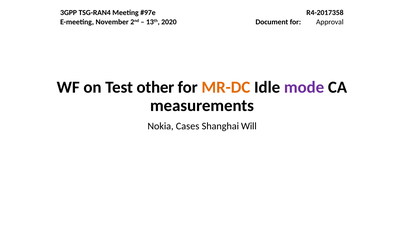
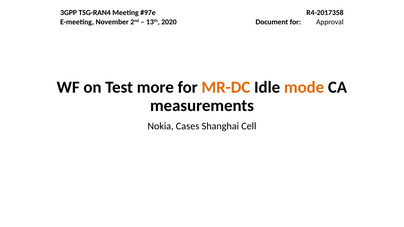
other: other -> more (155, 87)
mode colour: purple -> orange (304, 87)
Will: Will -> Cell (249, 126)
